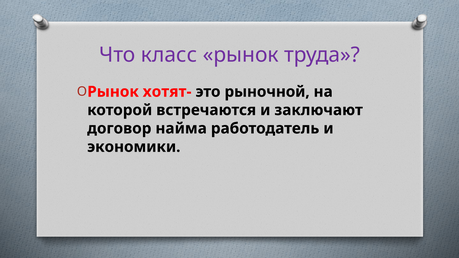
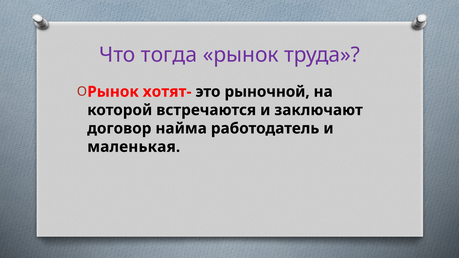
класс: класс -> тогда (169, 55)
экономики: экономики -> маленькая (134, 147)
